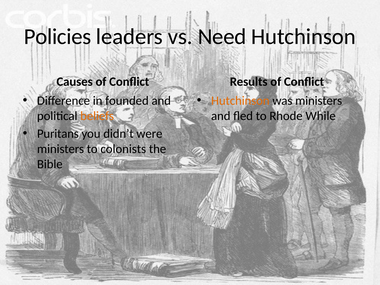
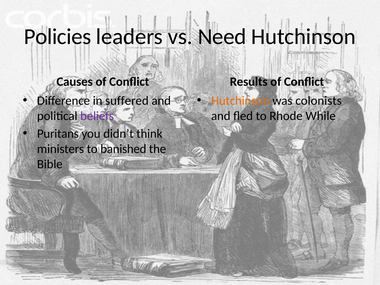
founded: founded -> suffered (127, 101)
was ministers: ministers -> colonists (319, 101)
beliefs colour: orange -> purple (97, 116)
were: were -> think (149, 134)
colonists: colonists -> banished (123, 149)
